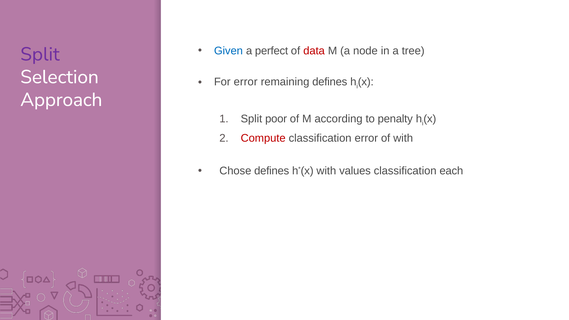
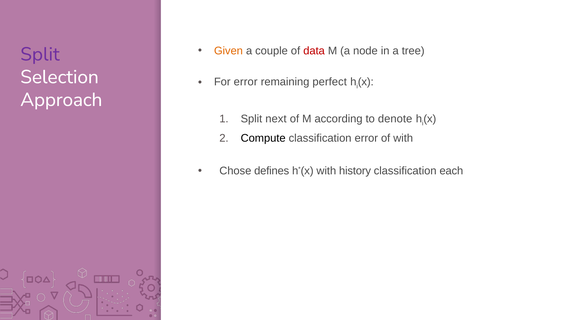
Given colour: blue -> orange (228, 51)
perfect: perfect -> couple (272, 51)
remaining defines: defines -> perfect (330, 82)
poor: poor -> next (276, 119)
penalty: penalty -> denote (395, 119)
Compute colour: red -> black (263, 138)
values: values -> history (355, 171)
